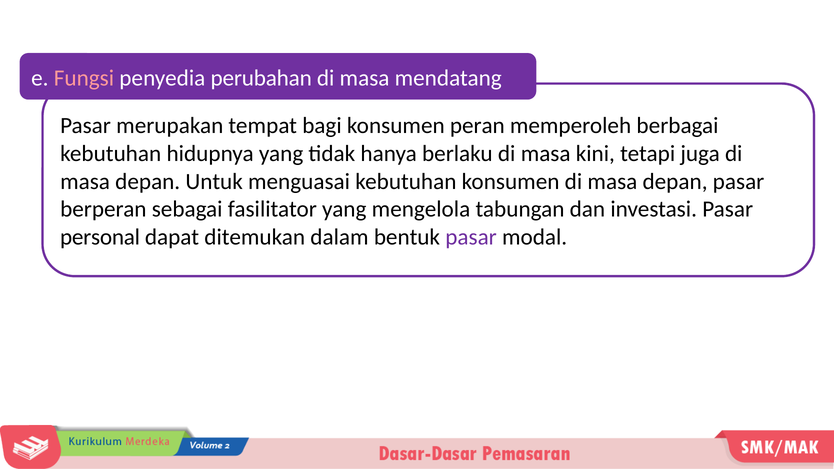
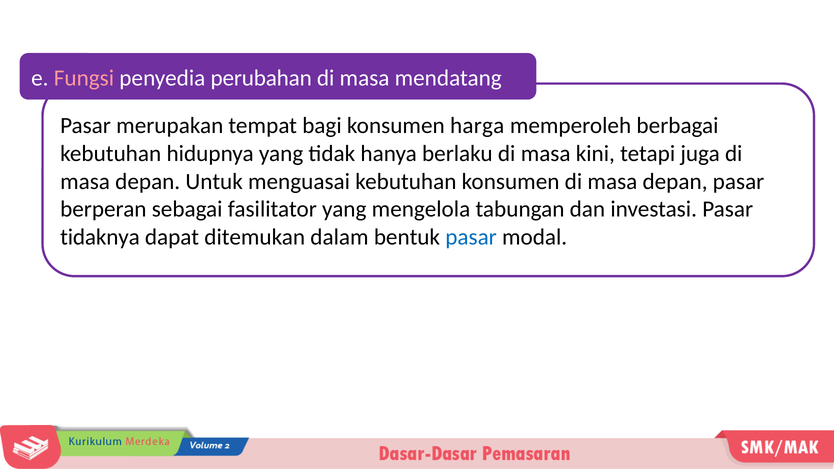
peran: peran -> harga (477, 126)
personal: personal -> tidaknya (100, 237)
pasar colour: purple -> blue (471, 237)
